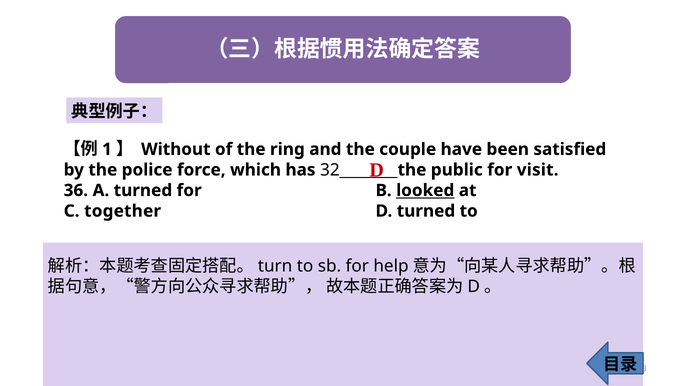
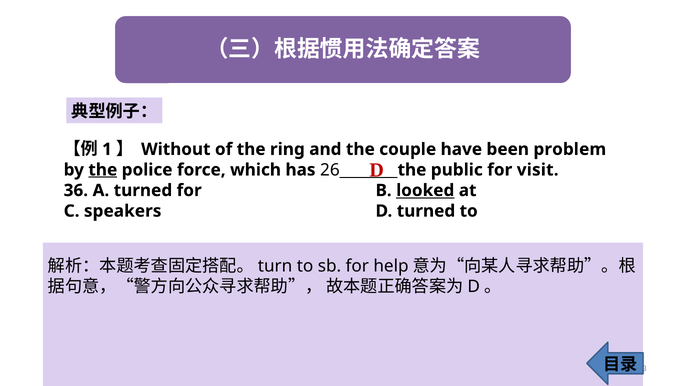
satisfied: satisfied -> problem (570, 149)
the underline: none -> present (103, 170)
32: 32 -> 26 (330, 170)
together: together -> speakers (123, 211)
